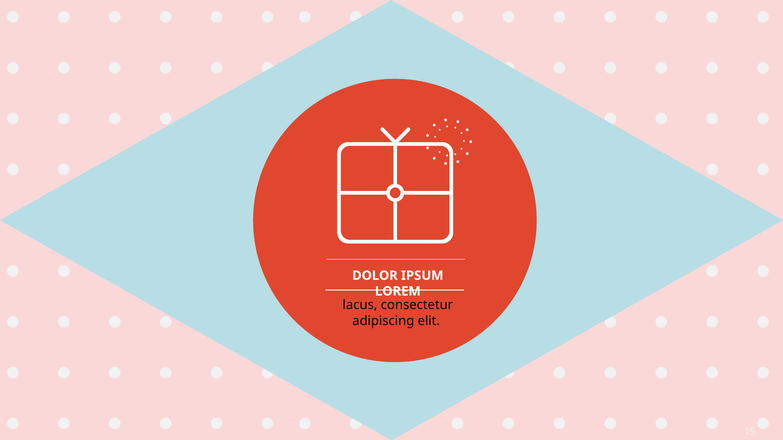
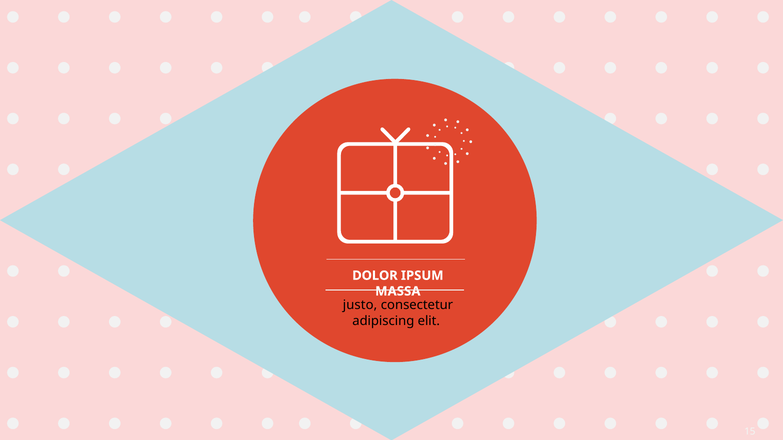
LOREM: LOREM -> MASSA (398, 292)
lacus: lacus -> justo (360, 305)
